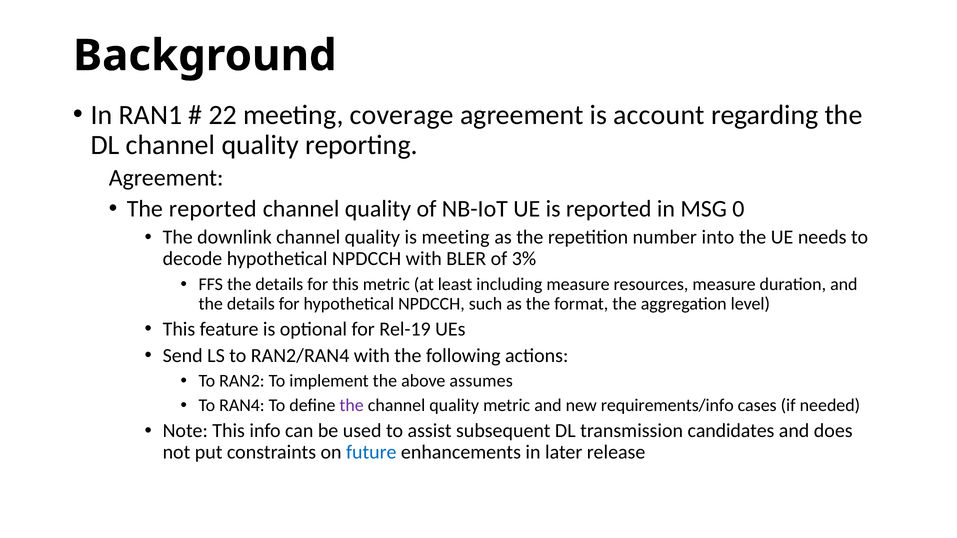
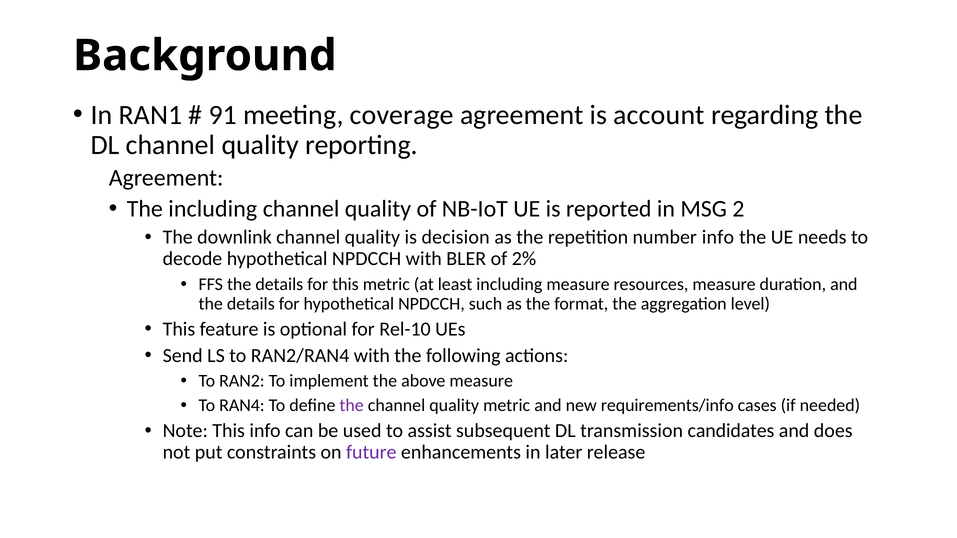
22: 22 -> 91 (223, 115)
The reported: reported -> including (213, 209)
0: 0 -> 2 (738, 209)
is meeting: meeting -> decision (456, 237)
number into: into -> info (718, 237)
3%: 3% -> 2% (524, 259)
Rel-19: Rel-19 -> Rel-10 (405, 329)
above assumes: assumes -> measure (481, 381)
future colour: blue -> purple (371, 453)
